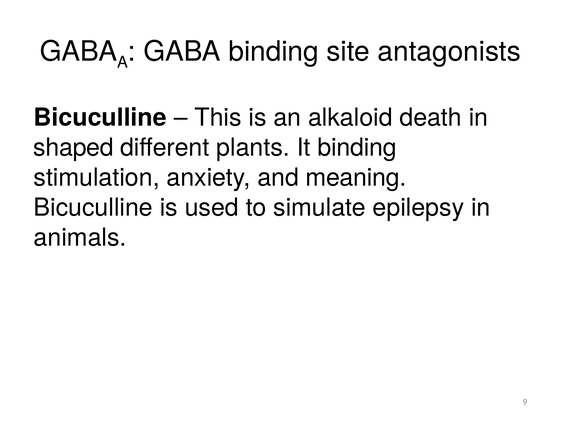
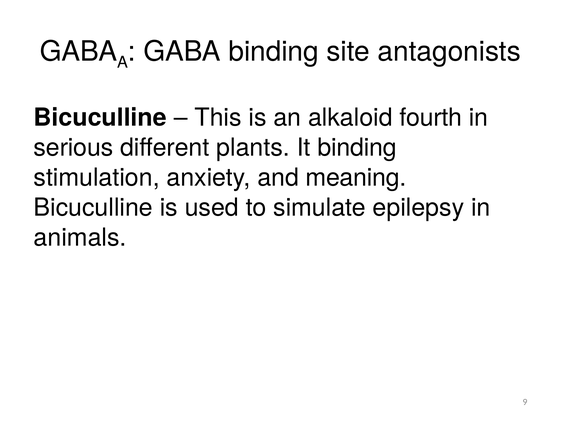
death: death -> fourth (431, 118)
shaped: shaped -> serious (73, 148)
